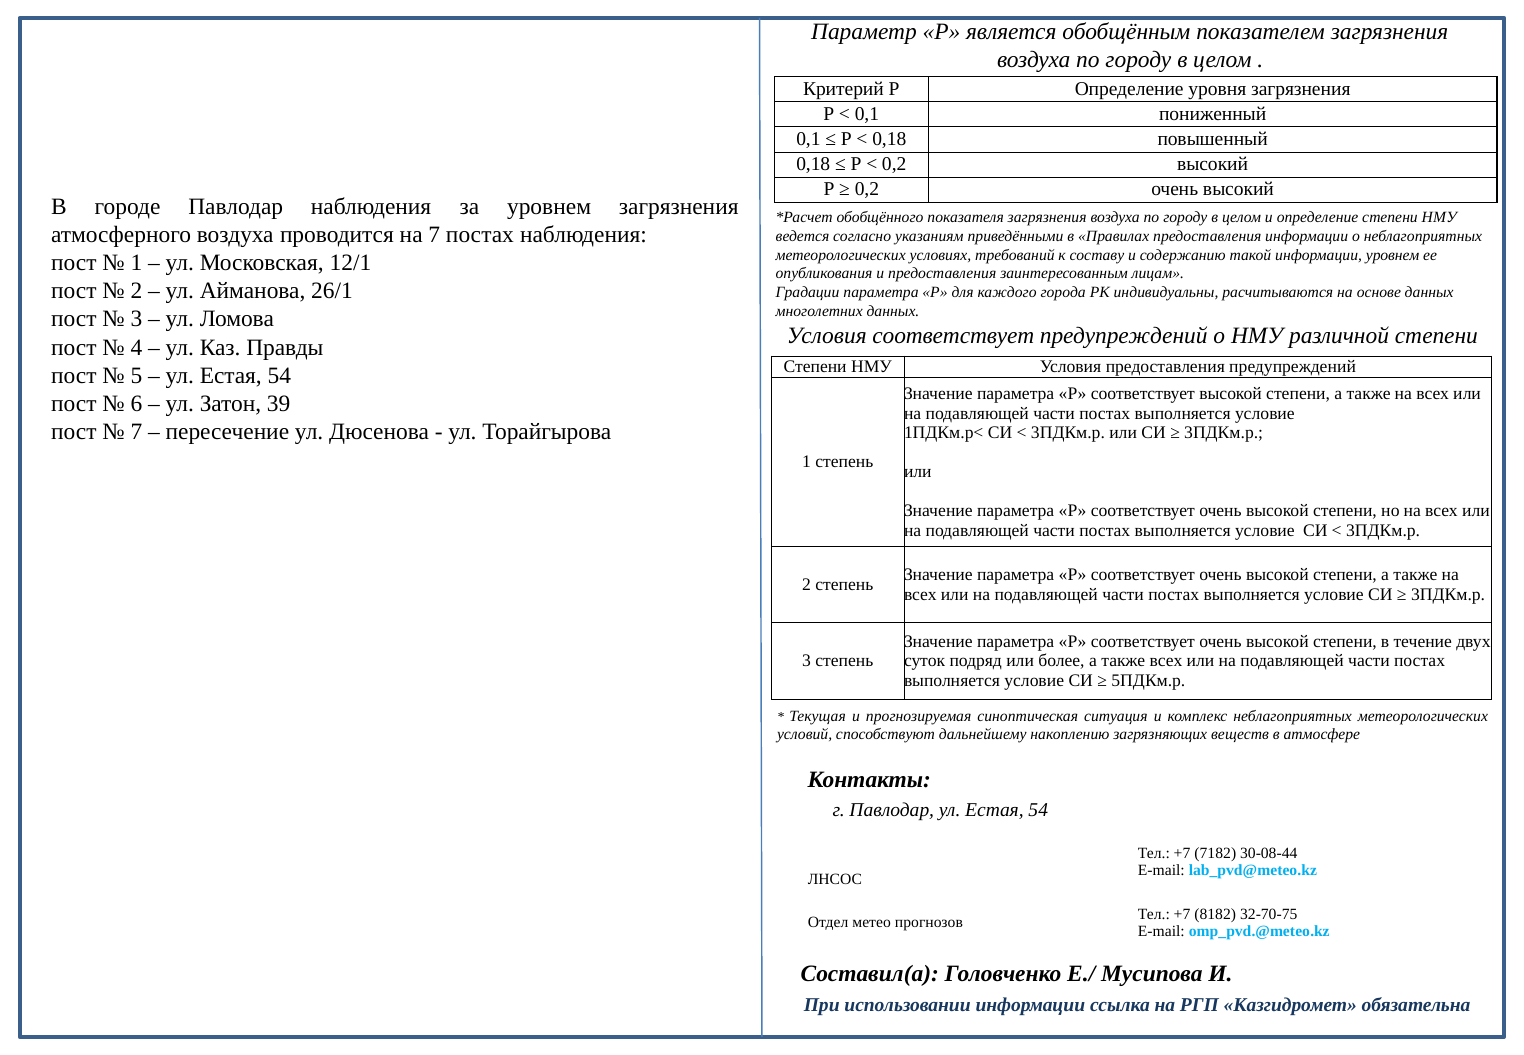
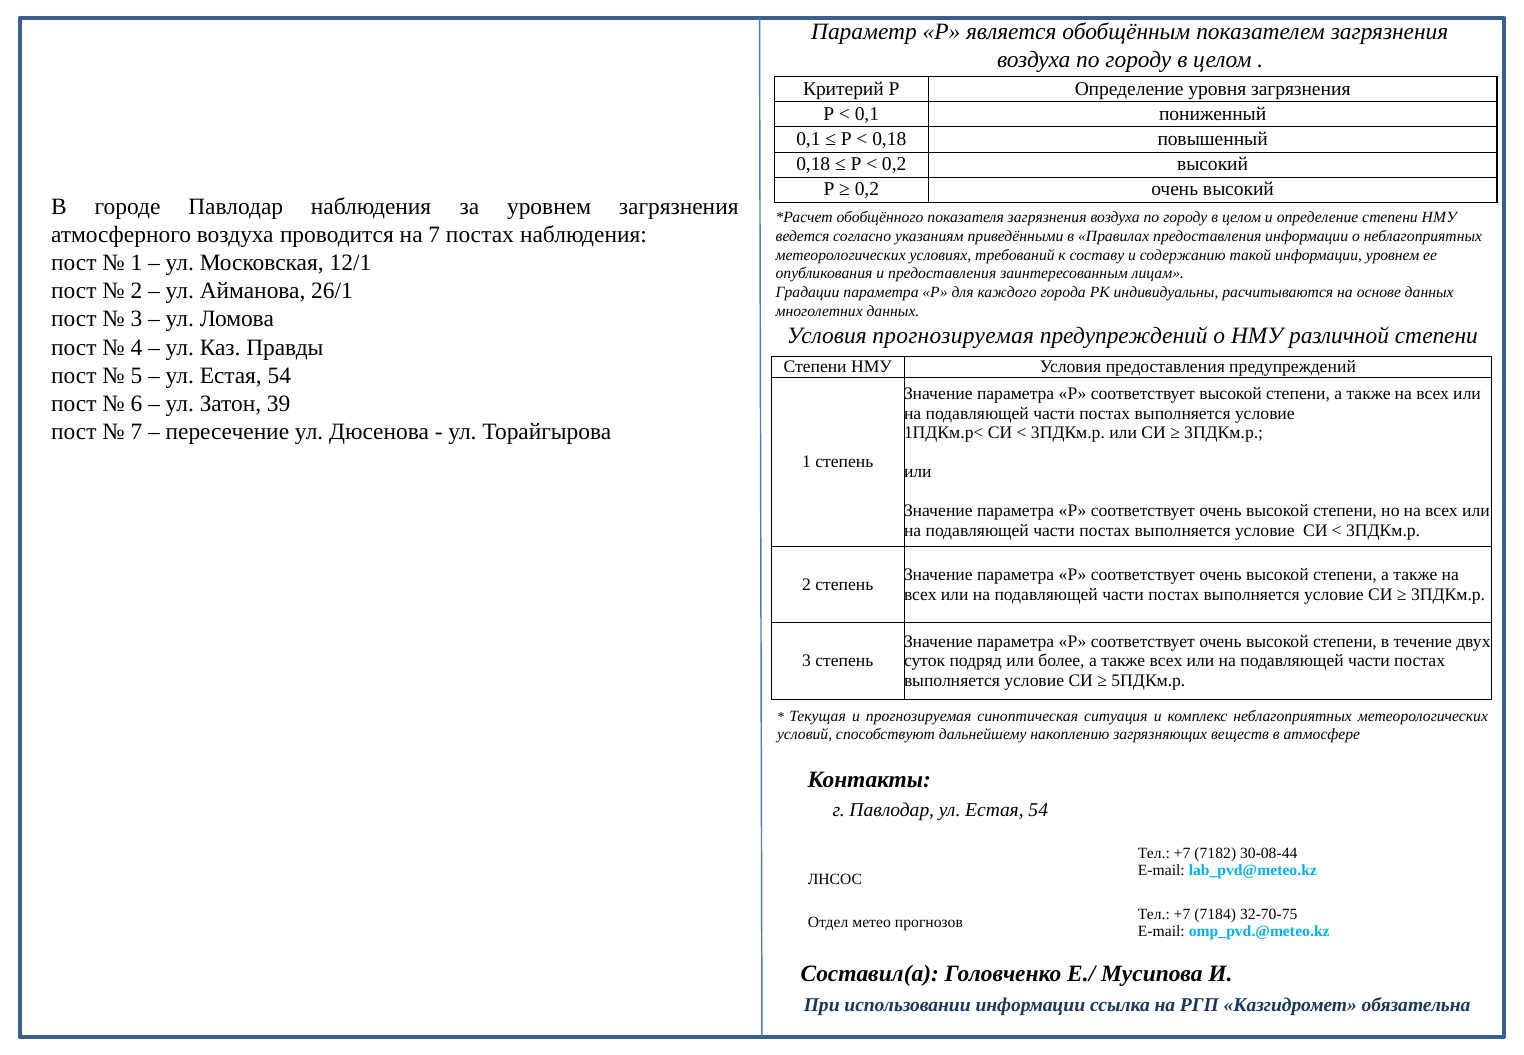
Условия соответствует: соответствует -> прогнозируемая (953, 336)
8182: 8182 -> 7184 (1215, 914)
